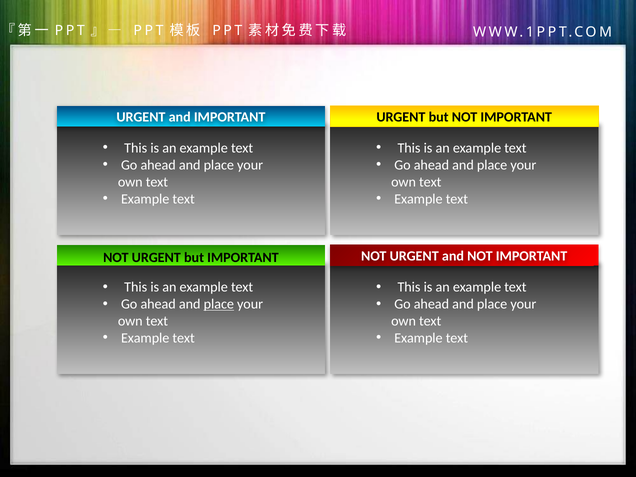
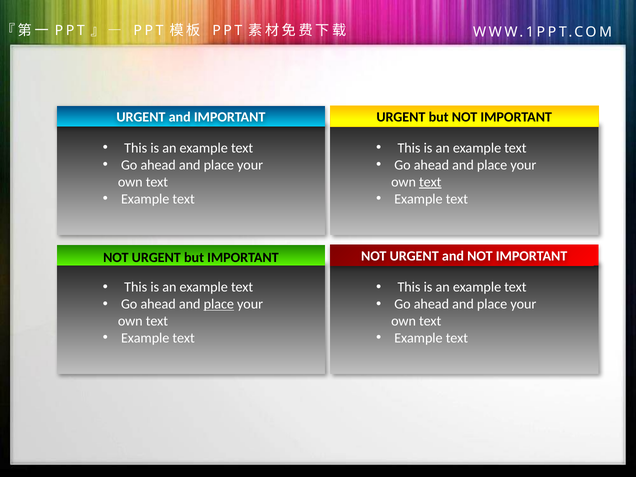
text underline: none -> present (430, 182)
